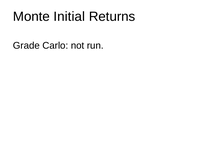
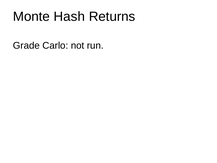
Initial: Initial -> Hash (69, 16)
